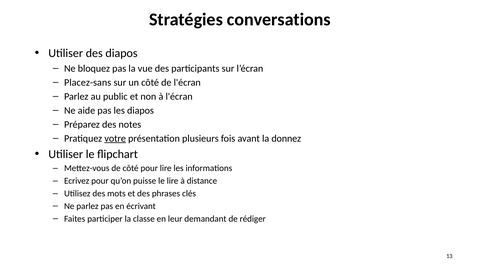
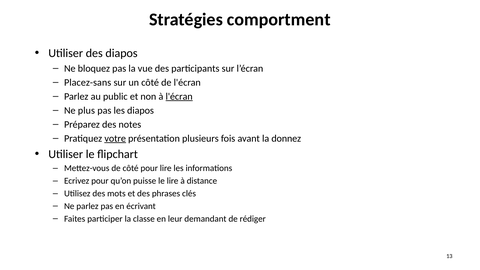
conversations: conversations -> comportment (279, 20)
l'écran underline: none -> present (179, 96)
aide: aide -> plus (86, 110)
